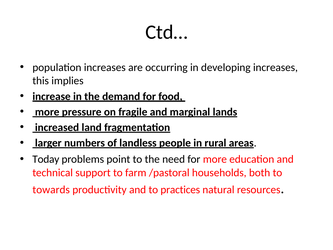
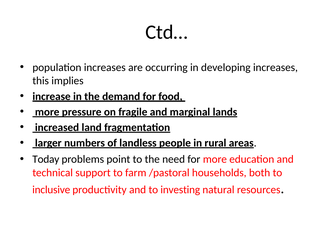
towards: towards -> inclusive (51, 189)
practices: practices -> investing (180, 189)
